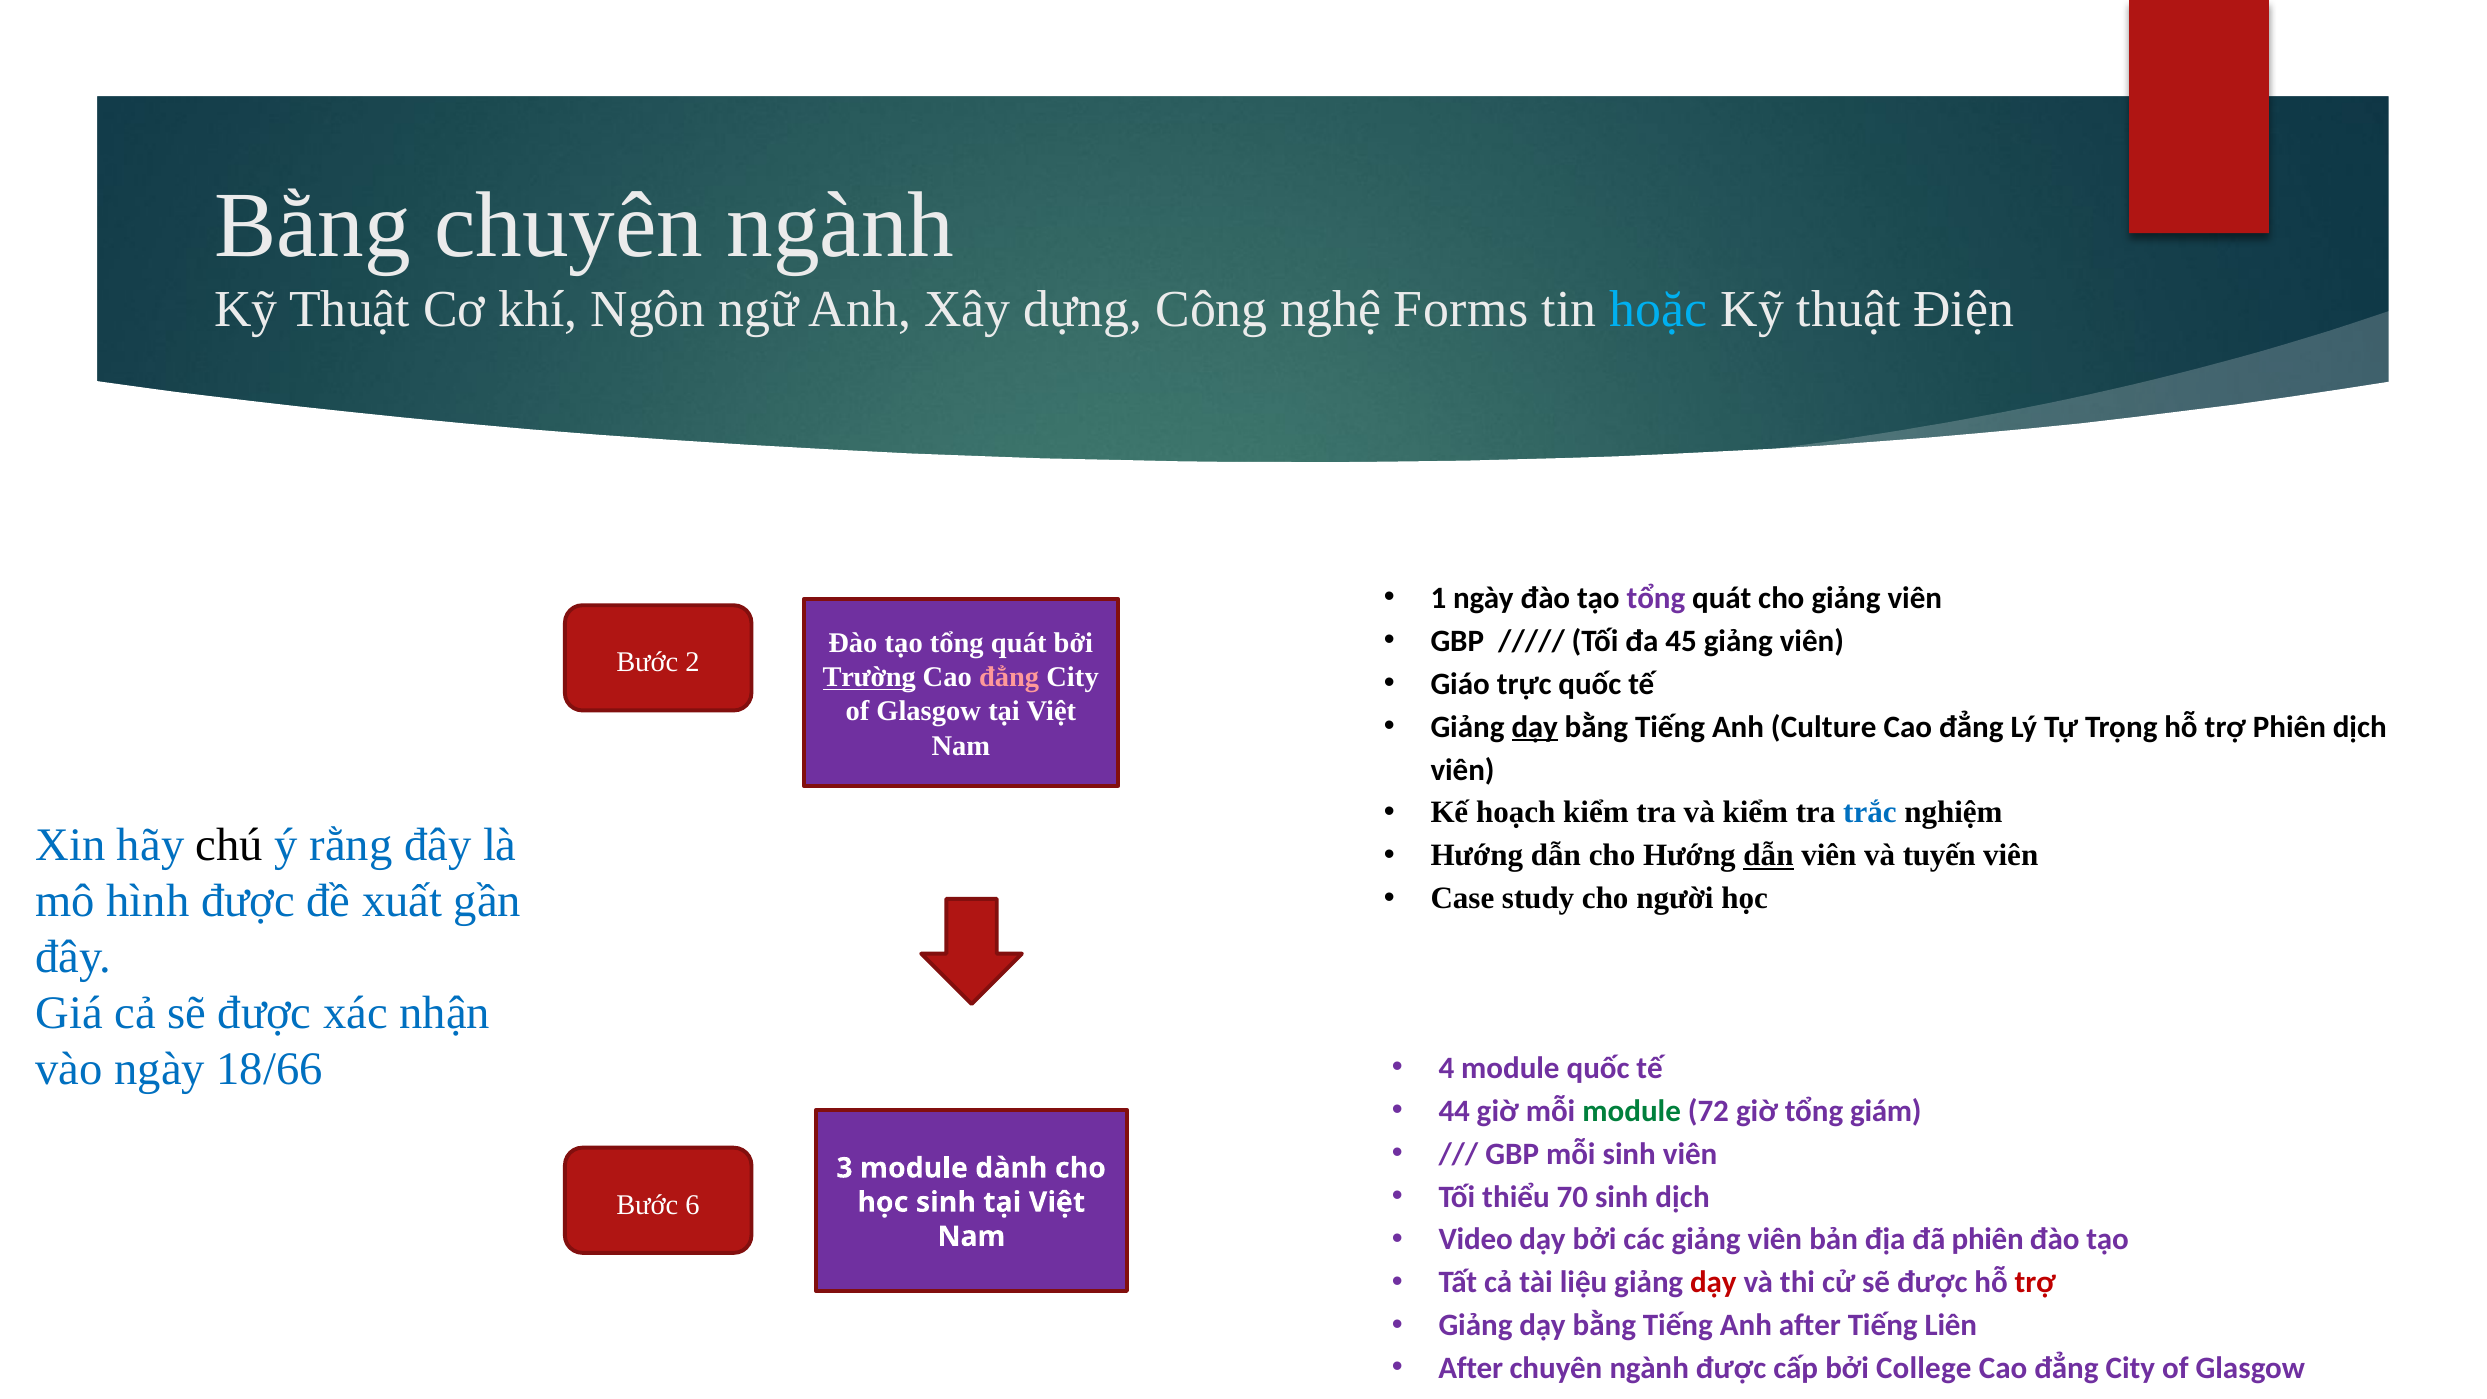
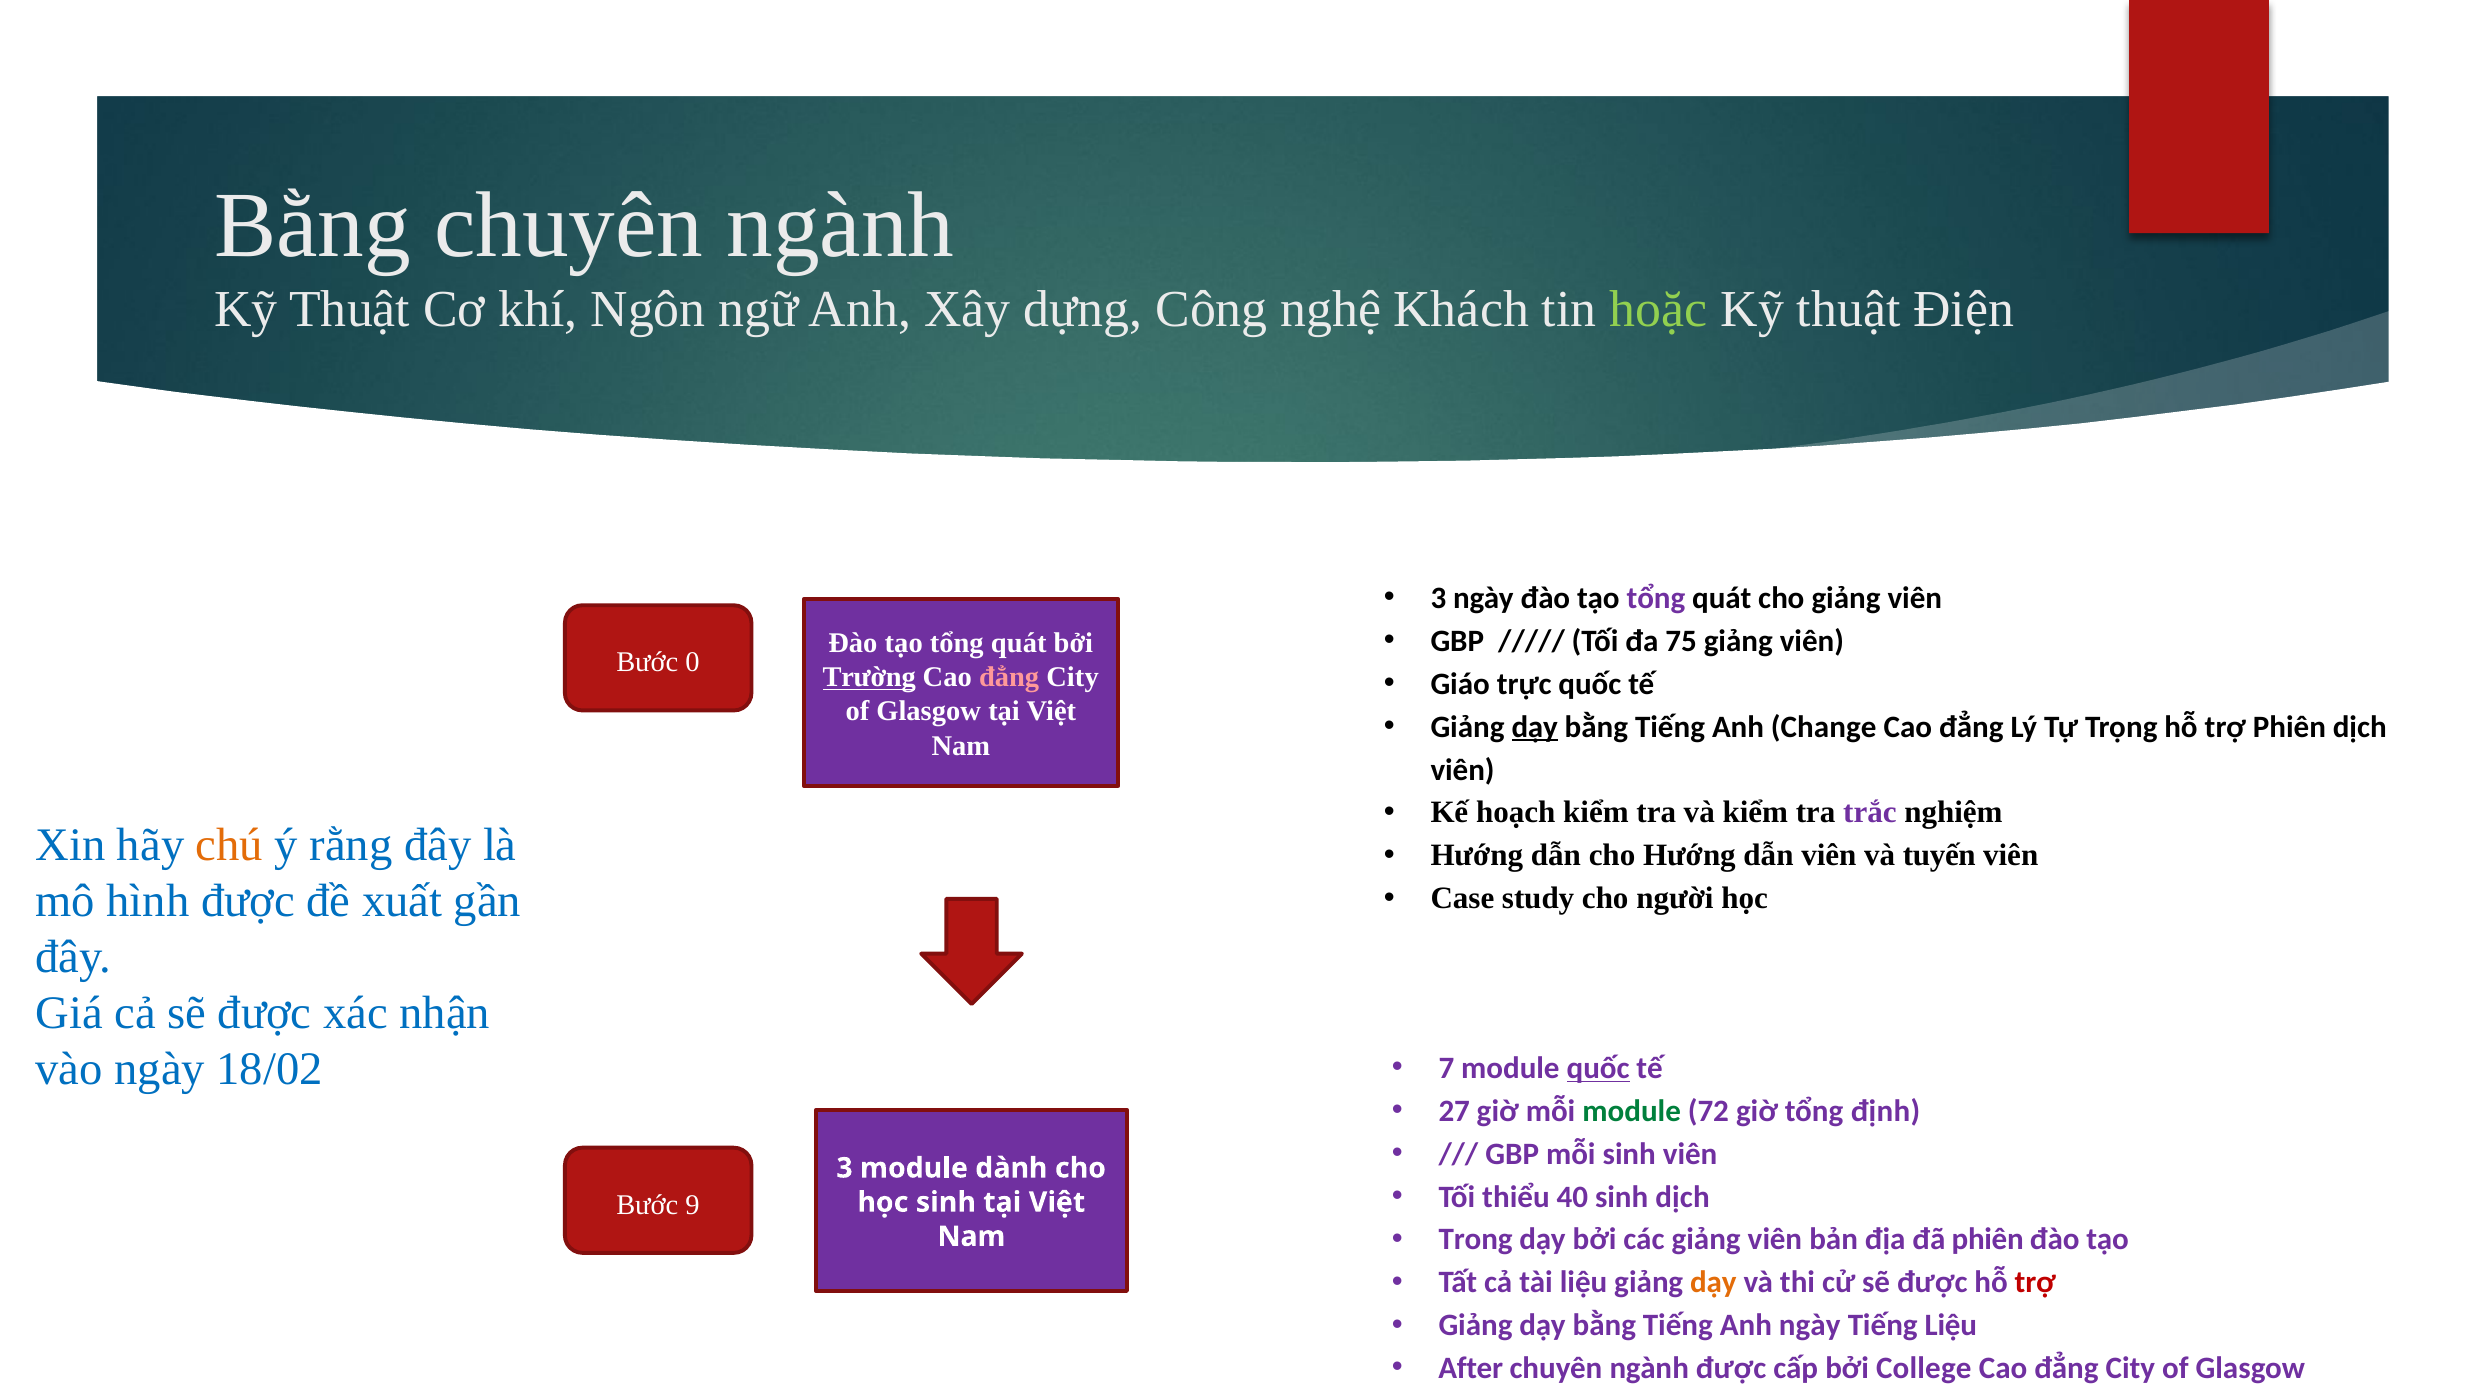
Forms: Forms -> Khách (1461, 310)
hoặc colour: light blue -> light green (1659, 310)
1: 1 -> 3 (1438, 598)
45: 45 -> 75 (1681, 641)
2: 2 -> 0 (693, 662)
Culture: Culture -> Change (1824, 727)
trắc colour: blue -> purple (1870, 813)
chú colour: black -> orange (230, 845)
dẫn underline: present -> none (1768, 856)
18/66: 18/66 -> 18/02 (270, 1069)
4: 4 -> 7 (1446, 1068)
quốc underline: none -> present (1598, 1068)
44: 44 -> 27 (1454, 1111)
giám: giám -> định (1886, 1111)
70: 70 -> 40 (1572, 1197)
6: 6 -> 9 (693, 1205)
Video: Video -> Trong (1476, 1240)
dạy colour: red -> orange (1713, 1283)
Anh after: after -> ngày (1810, 1325)
Tiếng Liên: Liên -> Liệu (1951, 1325)
